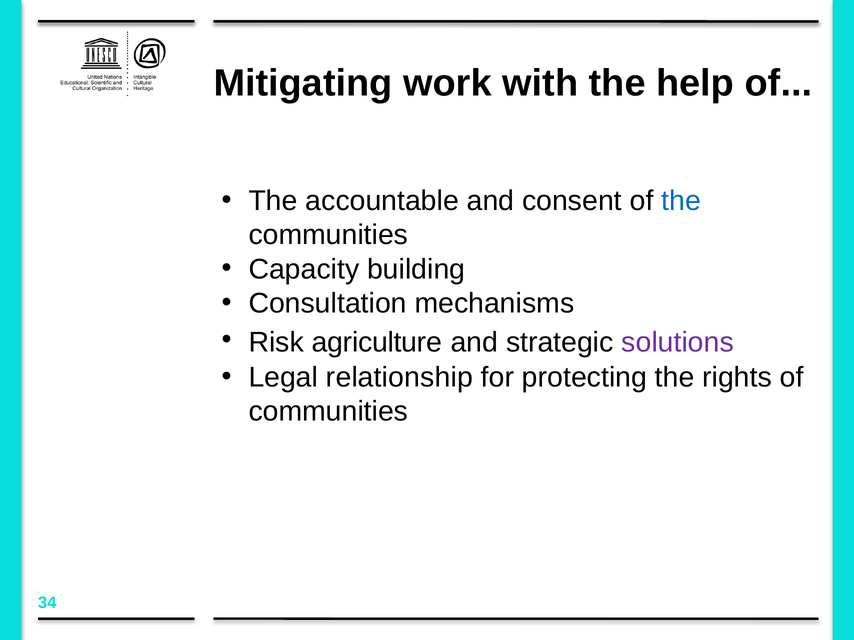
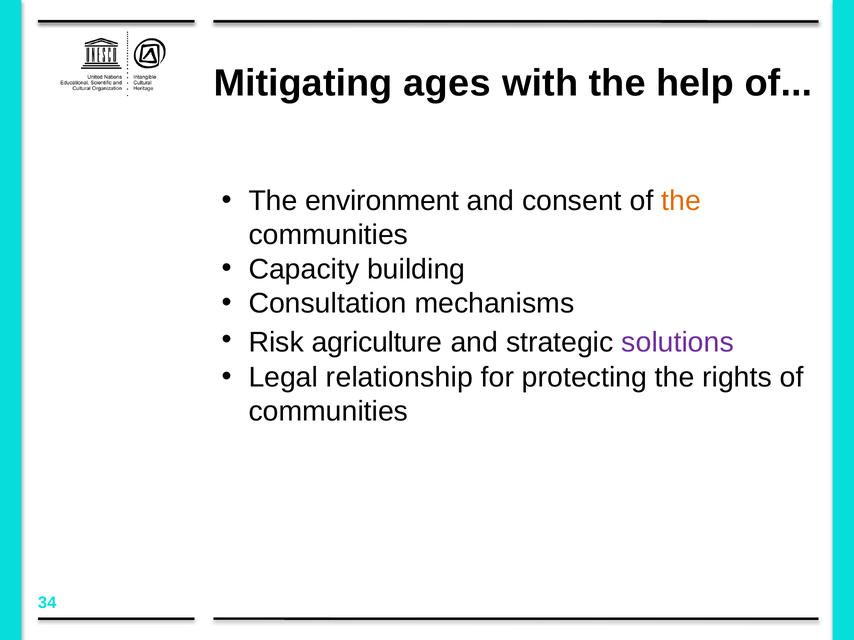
work: work -> ages (447, 83)
accountable: accountable -> environment (382, 201)
the colour: blue -> orange (681, 201)
